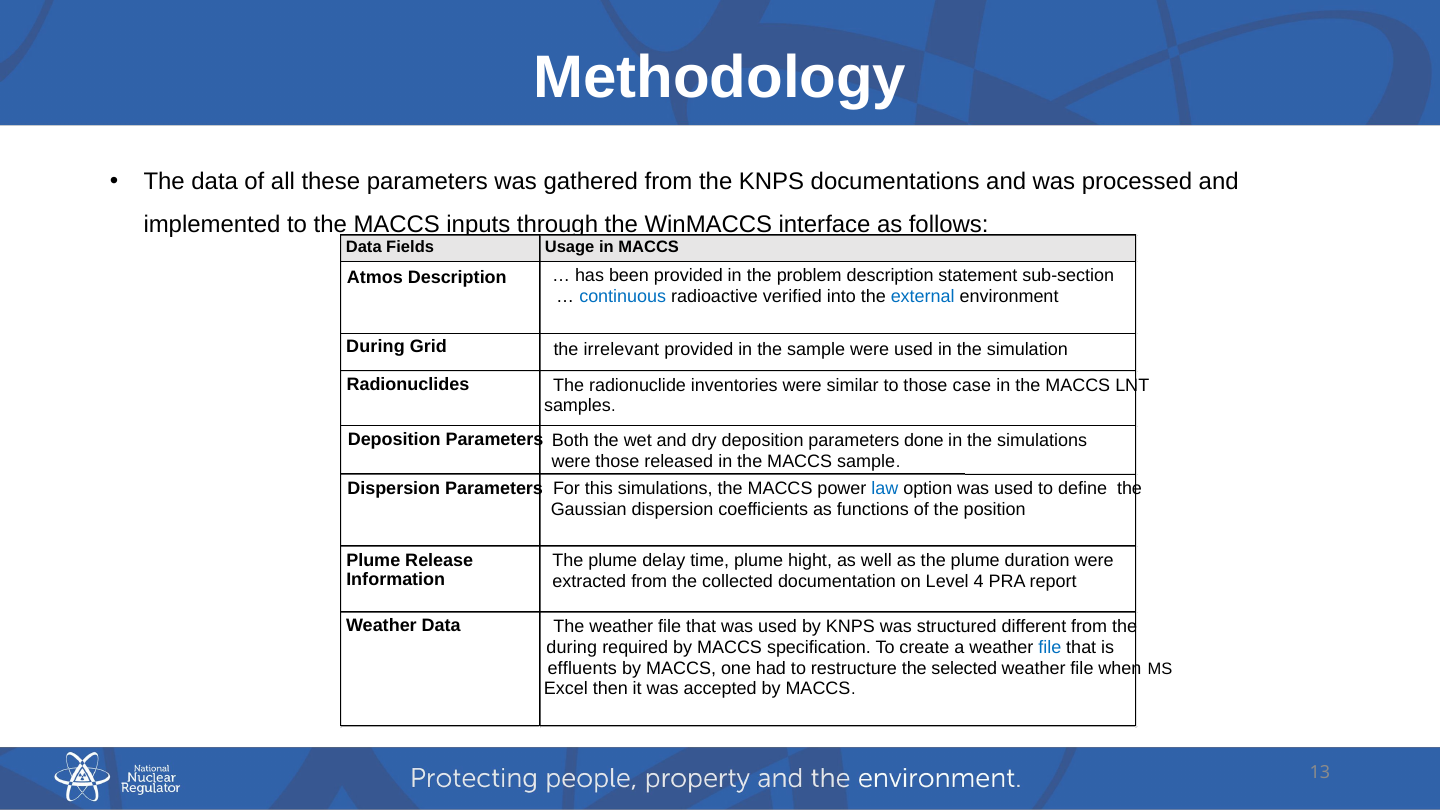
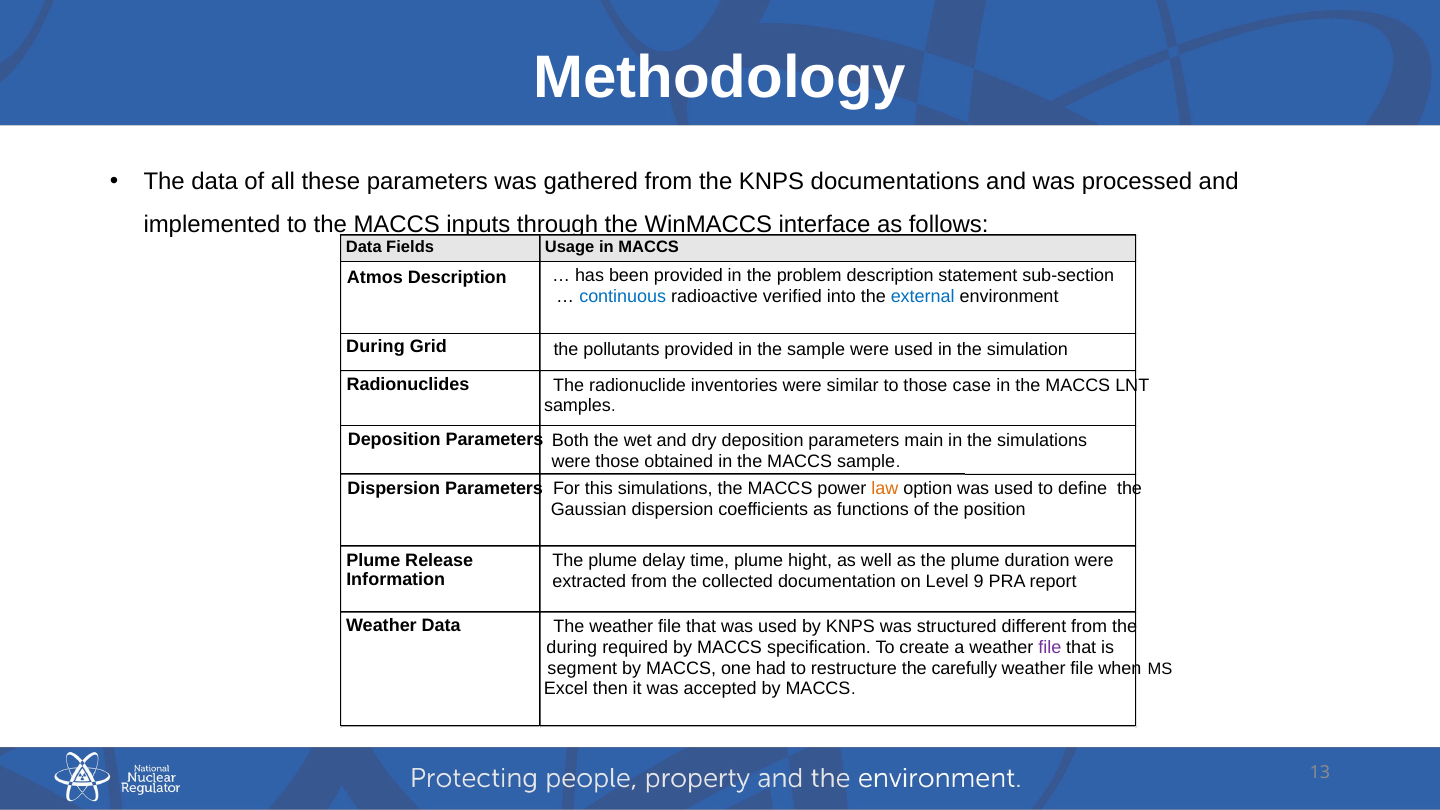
irrelevant: irrelevant -> pollutants (621, 350)
done: done -> main (924, 440)
released: released -> obtained (679, 462)
law colour: blue -> orange (885, 488)
4: 4 -> 9 (979, 581)
file colour: blue -> purple (1050, 647)
effluents: effluents -> segment (582, 668)
selected: selected -> carefully (964, 668)
